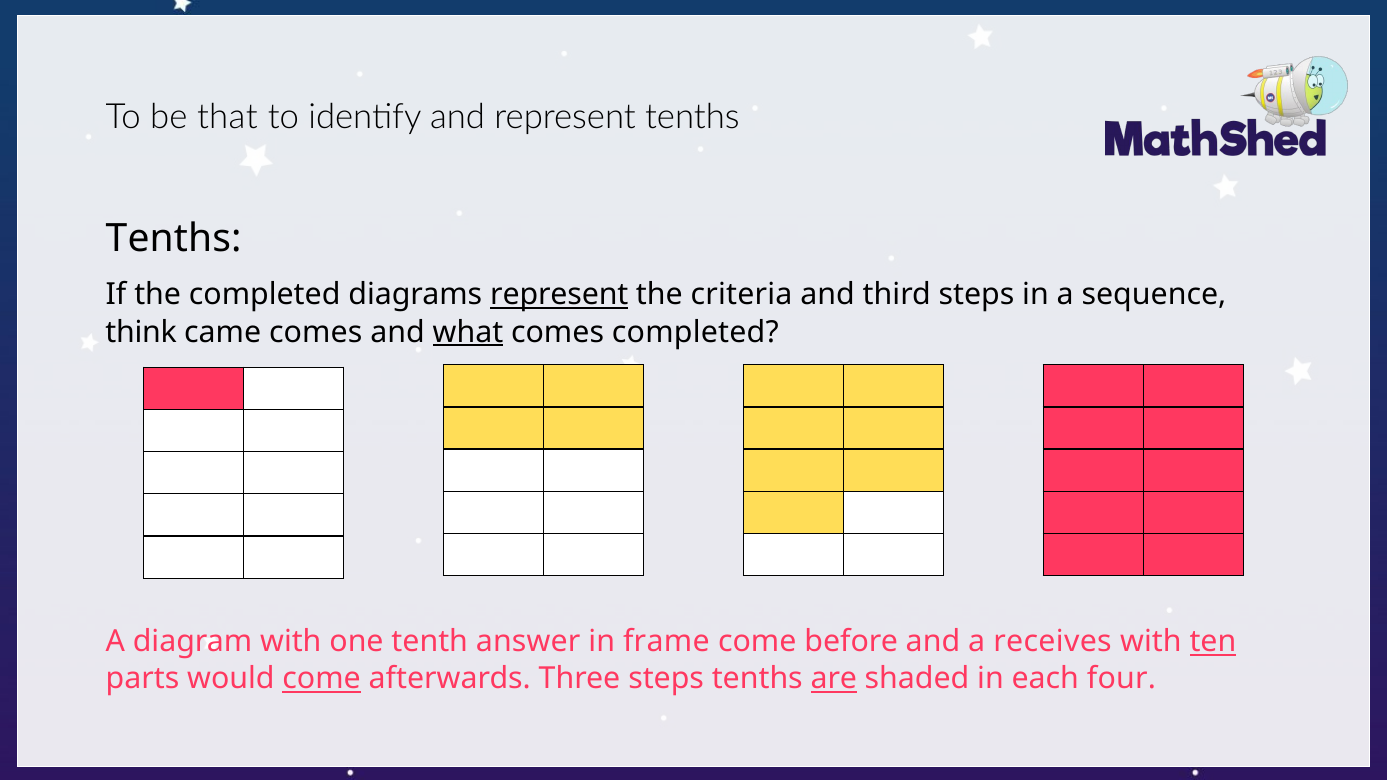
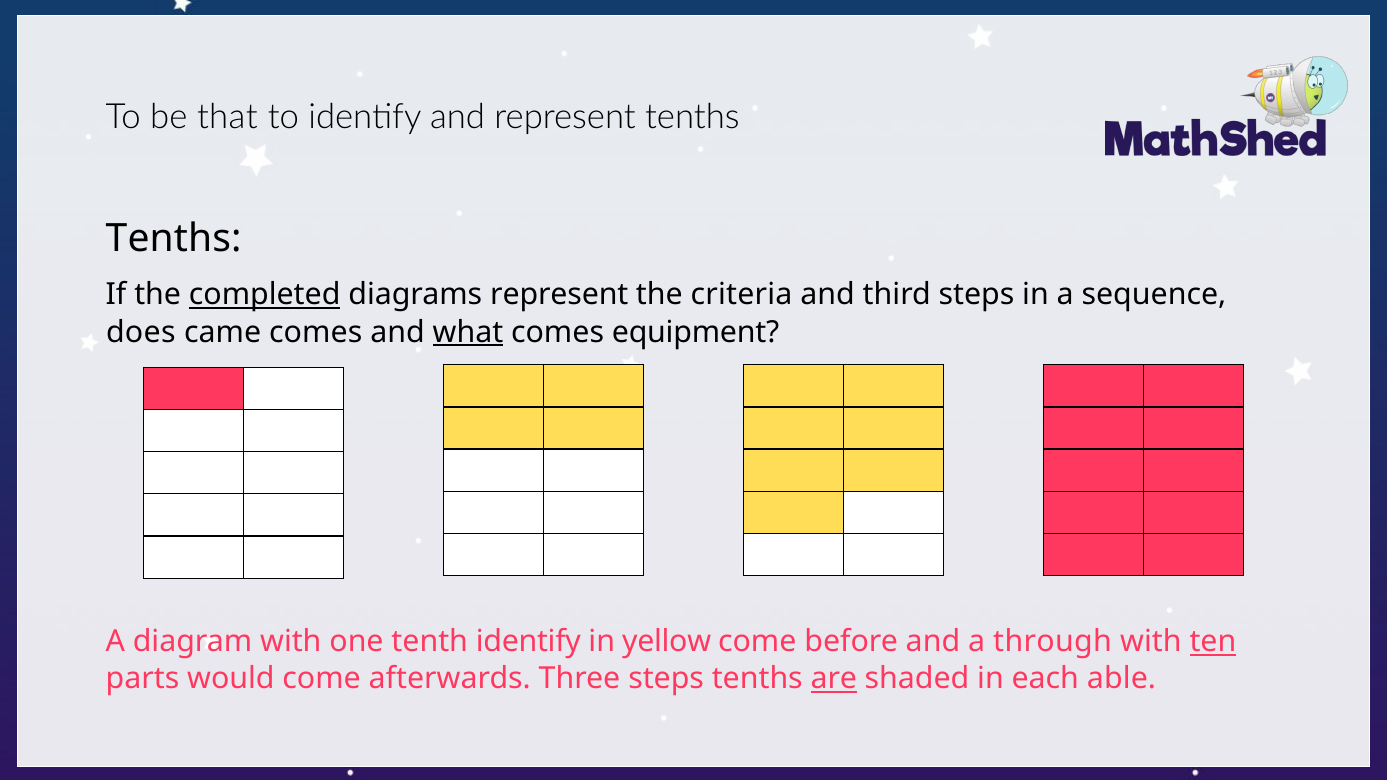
completed underline: none -> present (265, 295)
represent underline: present -> none (559, 295)
think: think -> does (141, 332)
comes completed: completed -> equipment (696, 332)
tenth answer: answer -> identify (528, 642)
frame: frame -> yellow (667, 642)
receives: receives -> through (1053, 642)
come underline: present -> none (322, 679)
four: four -> able (1122, 679)
